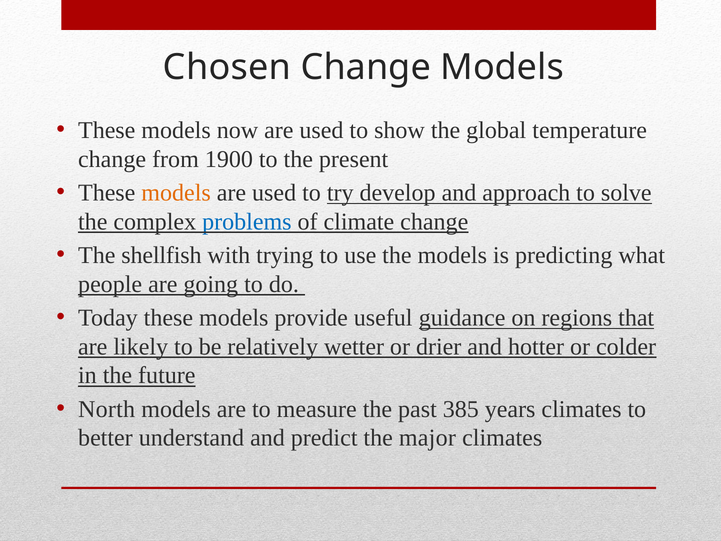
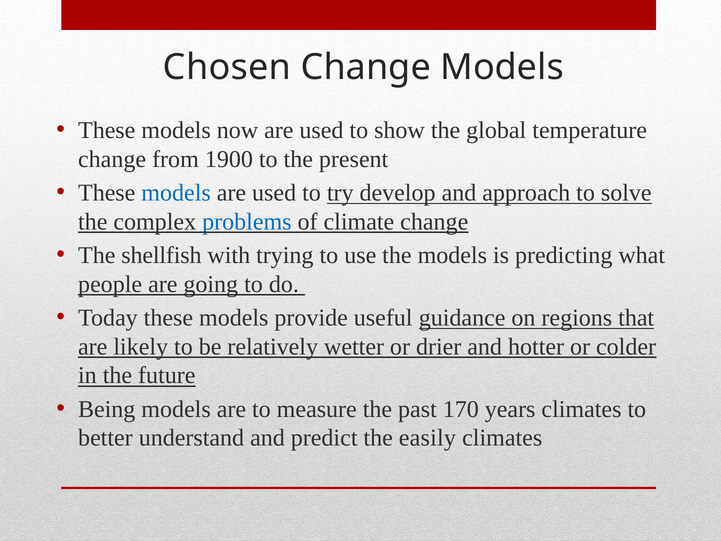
models colour: orange -> blue (176, 193)
North: North -> Being (107, 409)
385: 385 -> 170 (461, 409)
major: major -> easily (427, 438)
